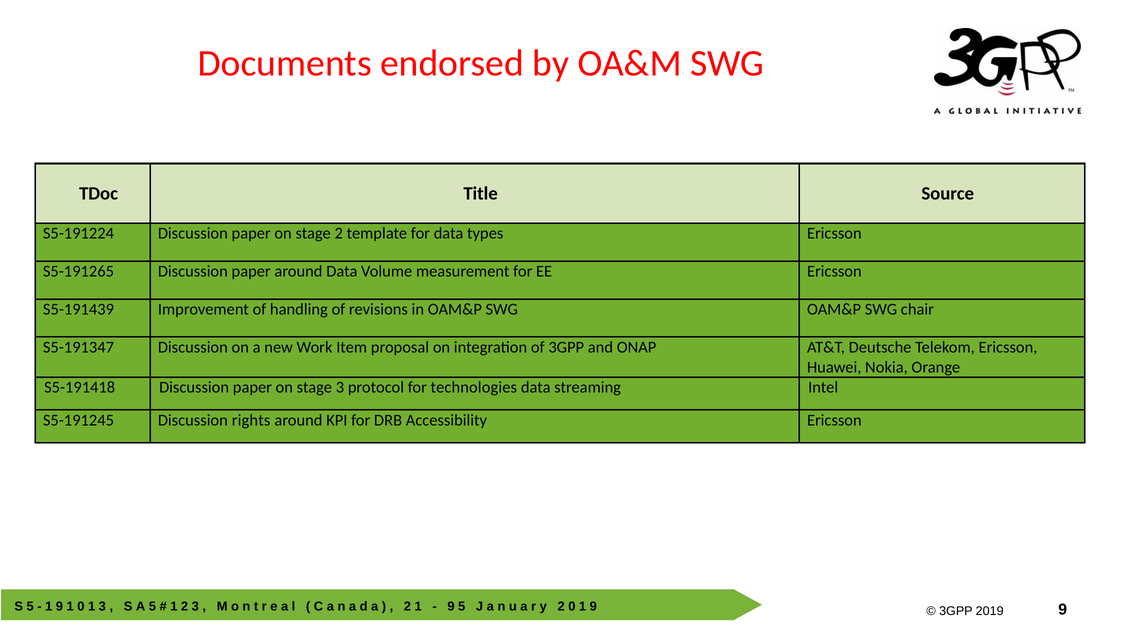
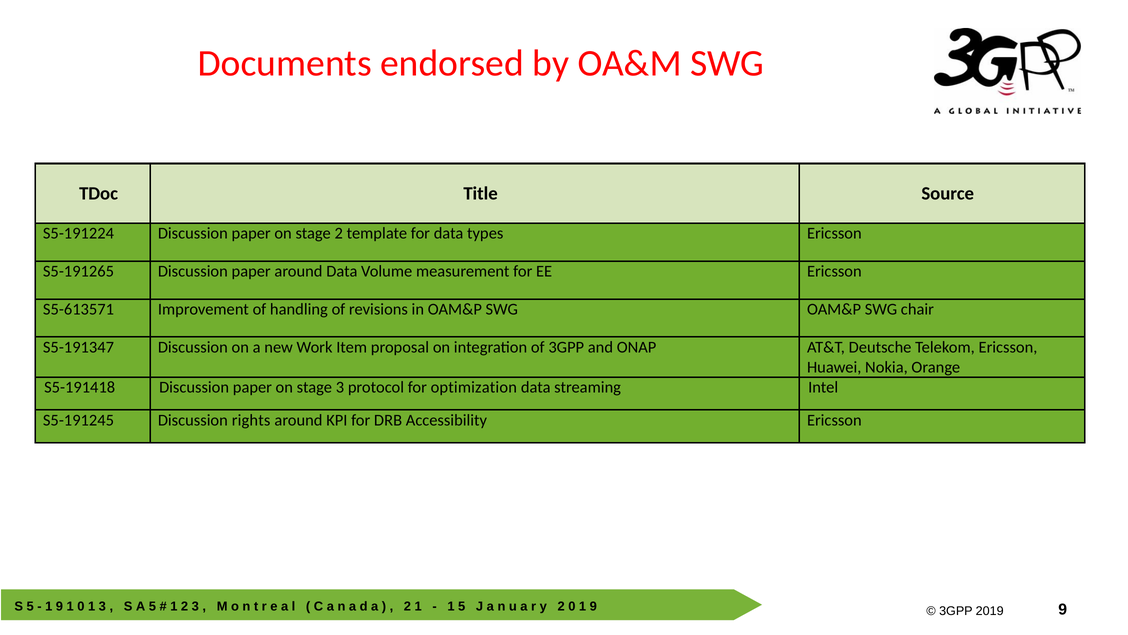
S5-191439: S5-191439 -> S5-613571 (78, 309)
technologies: technologies -> optimization (474, 387)
9: 9 -> 1 (451, 606)
